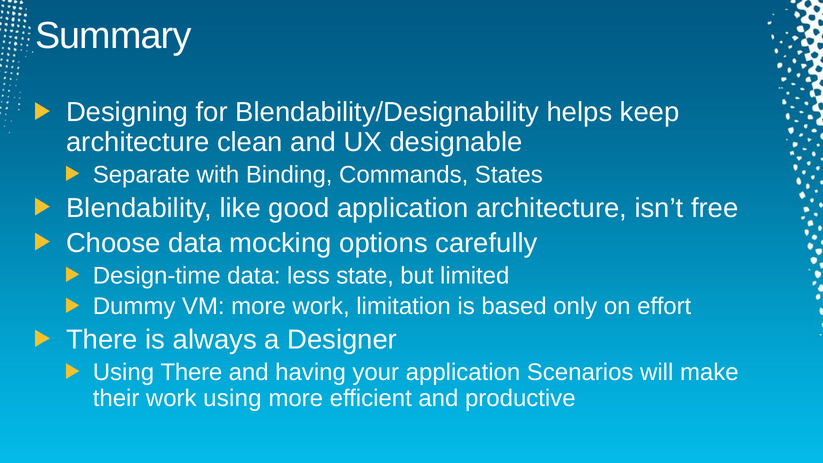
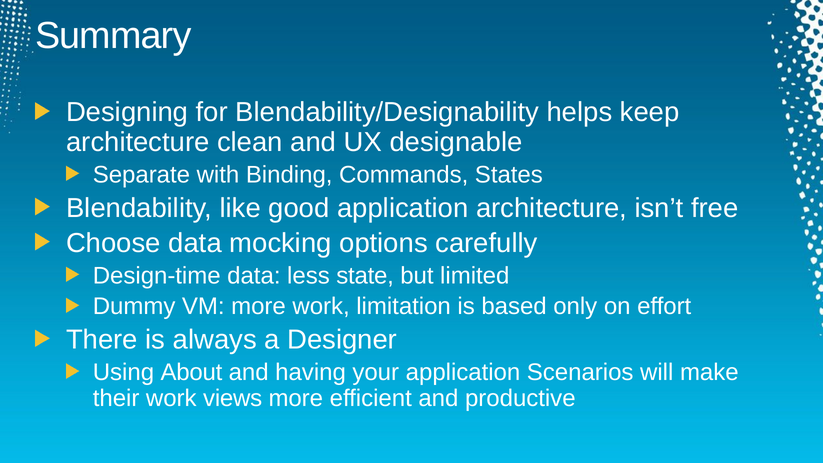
Using There: There -> About (191, 372)
work using: using -> views (233, 398)
